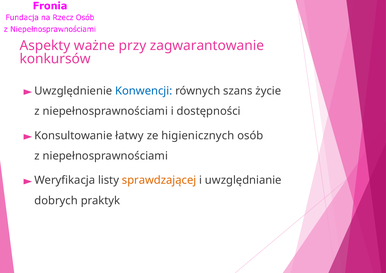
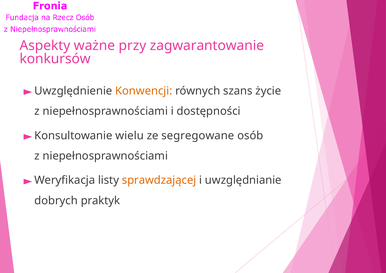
Konwencji colour: blue -> orange (144, 91)
łatwy: łatwy -> wielu (130, 136)
higienicznych: higienicznych -> segregowane (198, 136)
